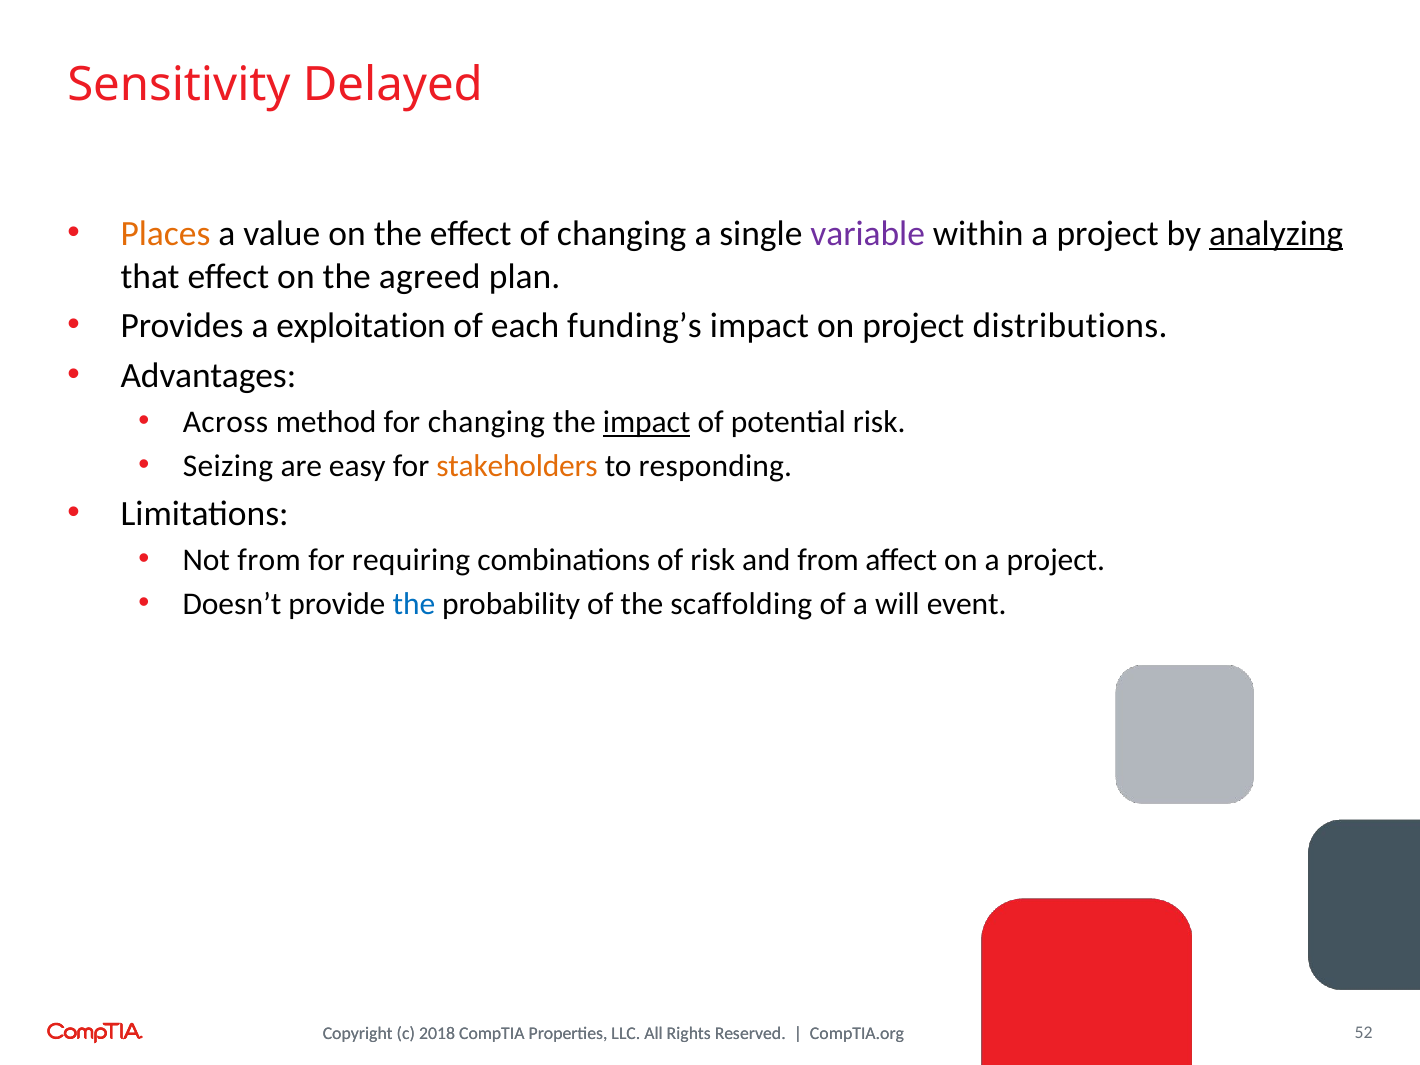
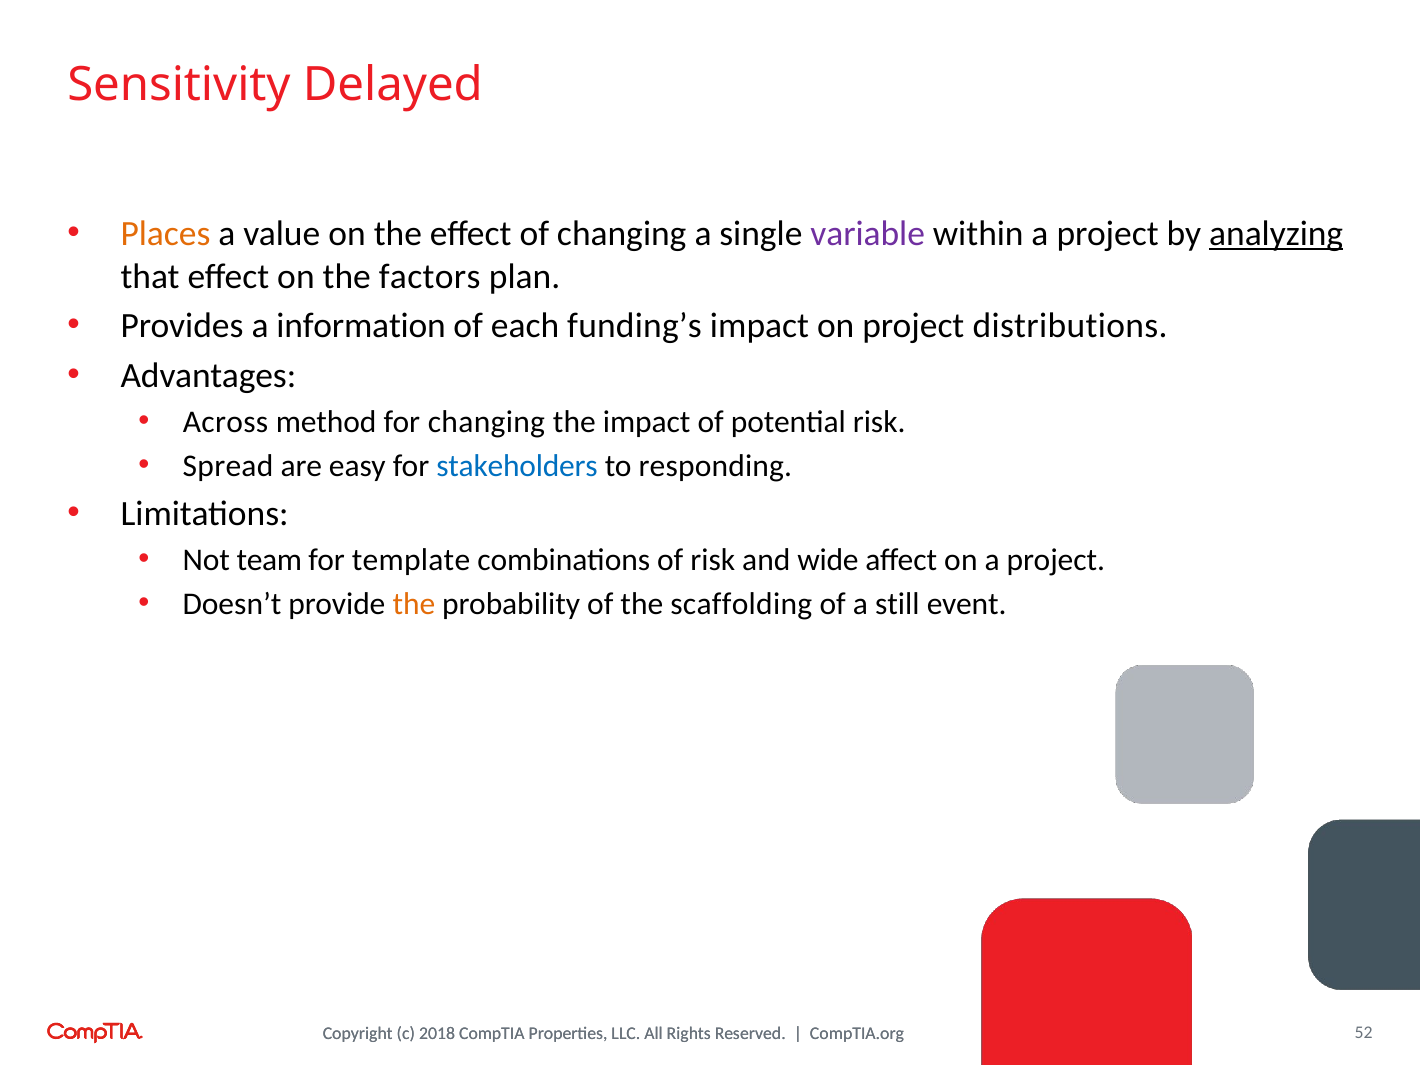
agreed: agreed -> factors (430, 276)
exploitation: exploitation -> information (361, 326)
impact underline: present -> none (647, 422)
Seizing: Seizing -> Spread (228, 466)
stakeholders colour: orange -> blue (517, 466)
Not from: from -> team (269, 560)
requiring: requiring -> template (411, 560)
and from: from -> wide (828, 560)
the colour: blue -> orange (414, 604)
will: will -> still (897, 604)
